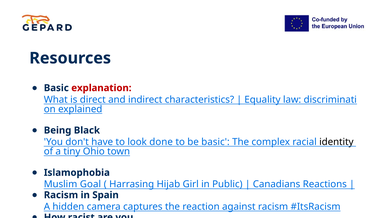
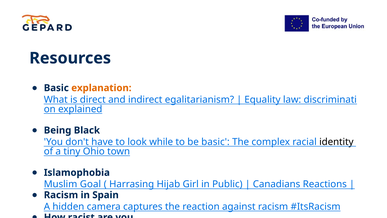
explanation colour: red -> orange (101, 88)
characteristics: characteristics -> egalitarianism (199, 99)
done: done -> while (161, 142)
